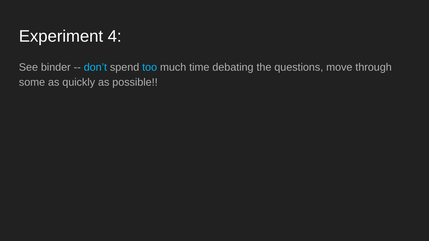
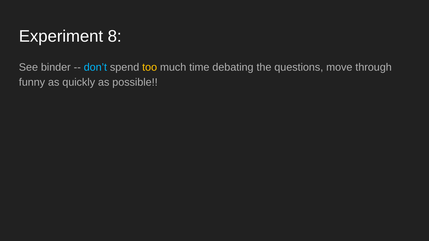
4: 4 -> 8 (115, 36)
too colour: light blue -> yellow (150, 67)
some: some -> funny (32, 82)
